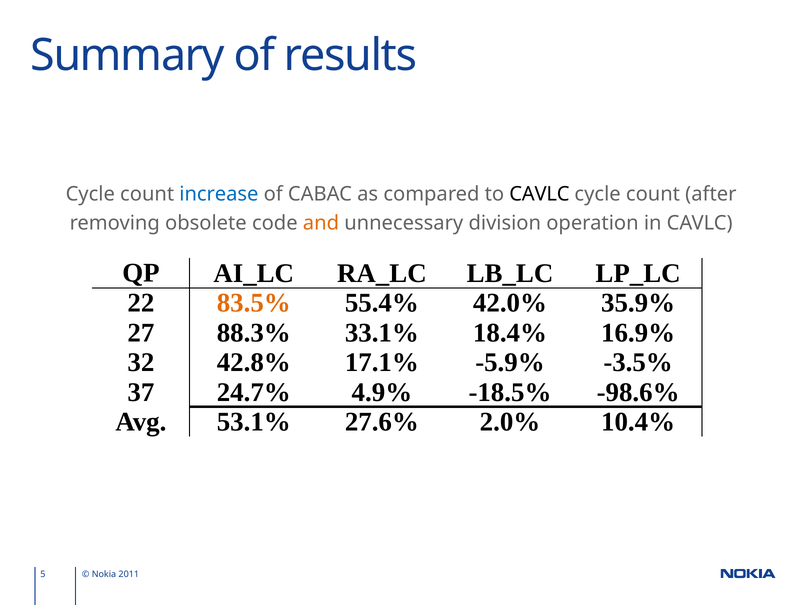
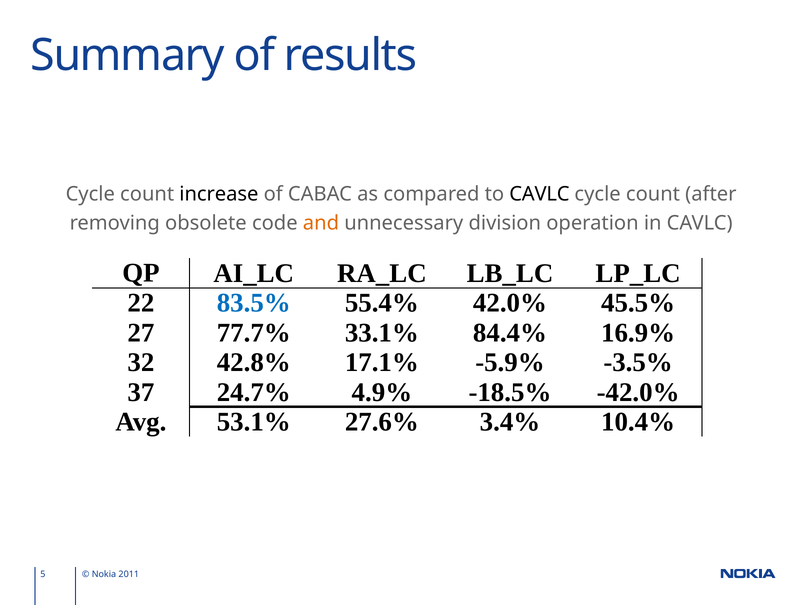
increase colour: blue -> black (219, 194)
83.5% colour: orange -> blue (254, 303)
35.9%: 35.9% -> 45.5% (638, 303)
88.3%: 88.3% -> 77.7% (254, 333)
18.4%: 18.4% -> 84.4% (510, 333)
-98.6%: -98.6% -> -42.0% (638, 392)
2.0%: 2.0% -> 3.4% (510, 422)
